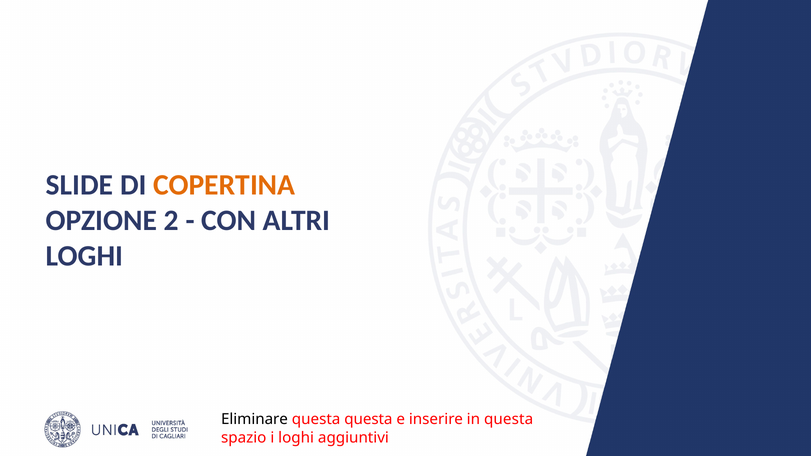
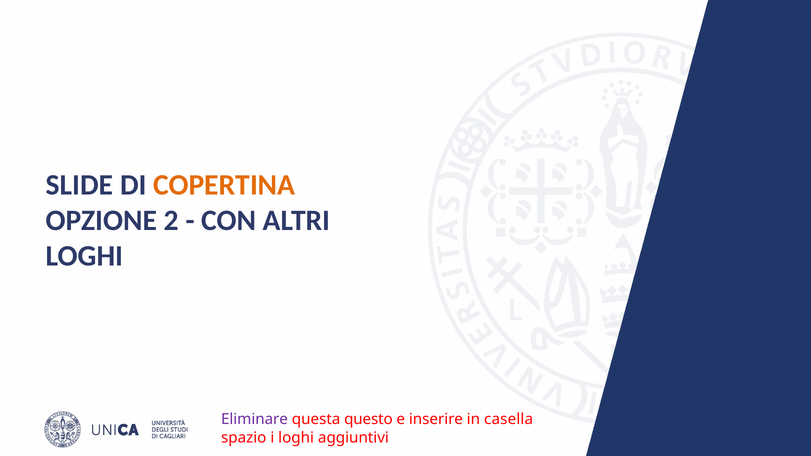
Eliminare colour: black -> purple (254, 420)
questa questa: questa -> questo (368, 420)
in questa: questa -> casella (509, 420)
